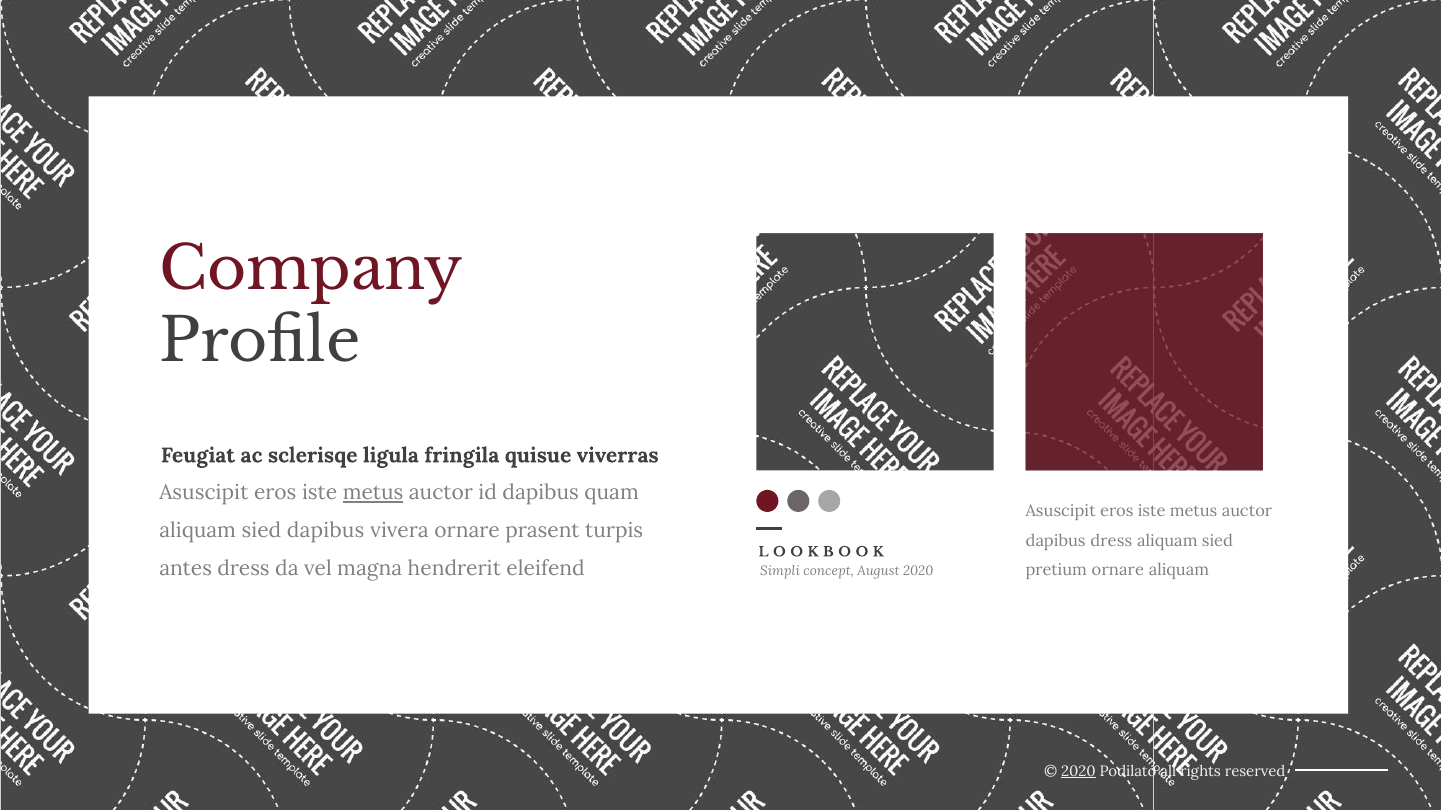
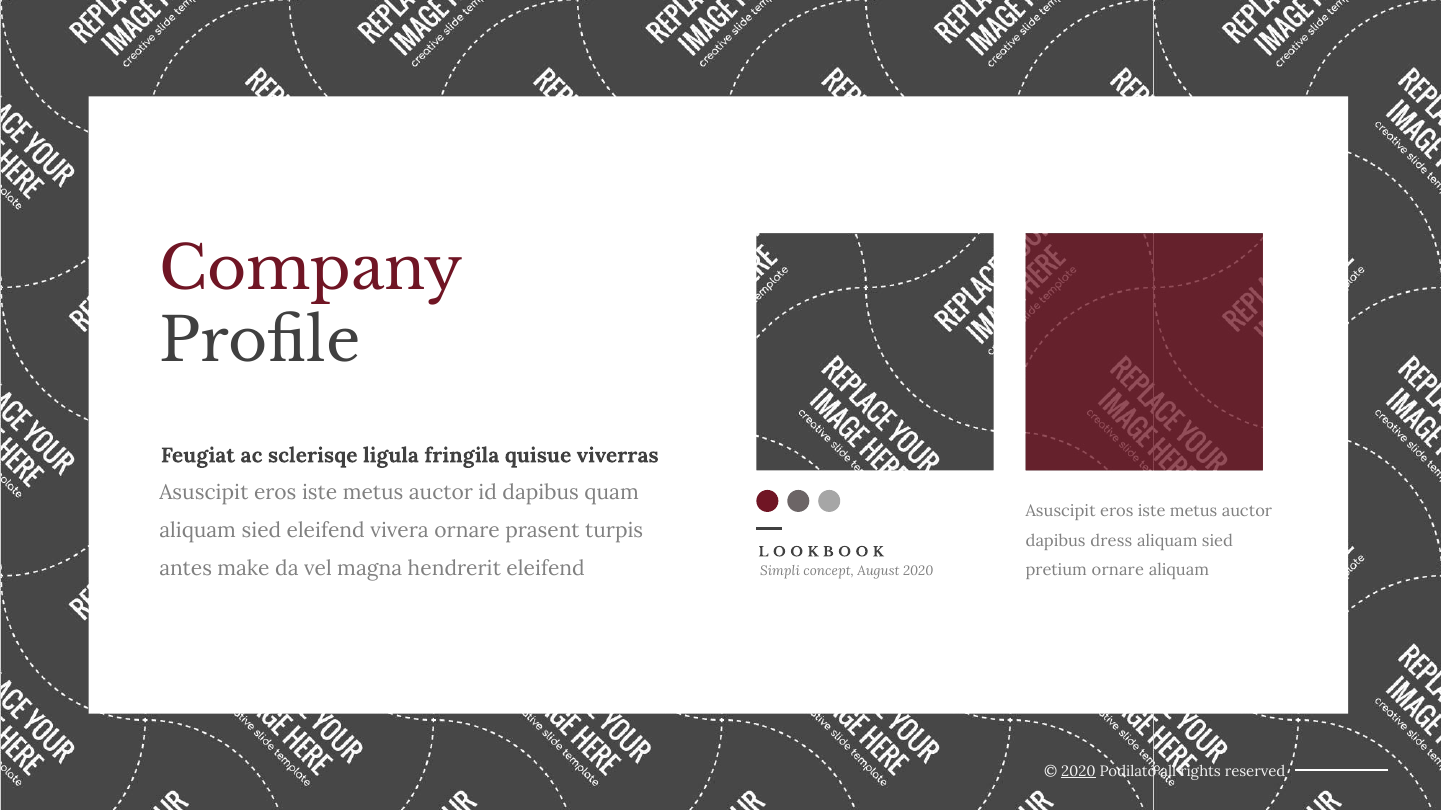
metus underline: present -> none (373, 493)
sied dapibus: dapibus -> eleifend (326, 531)
antes dress: dress -> make (244, 569)
